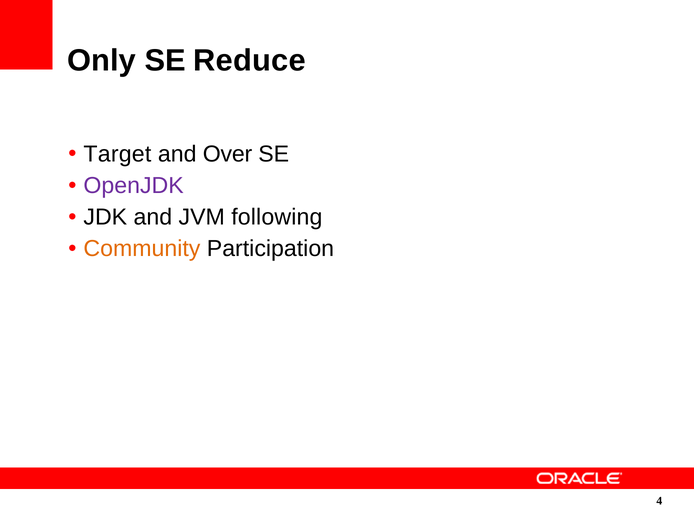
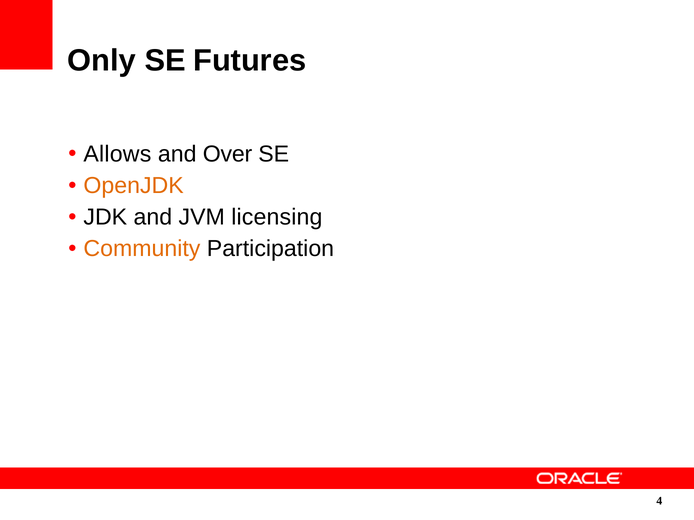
Reduce: Reduce -> Futures (250, 61)
Target: Target -> Allows (117, 154)
OpenJDK colour: purple -> orange (134, 186)
following: following -> licensing (277, 217)
